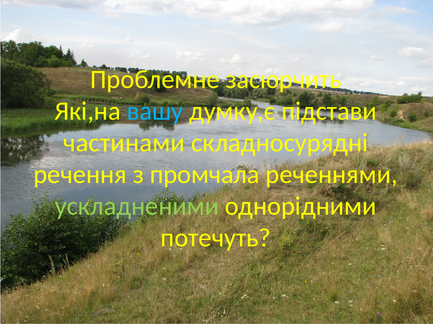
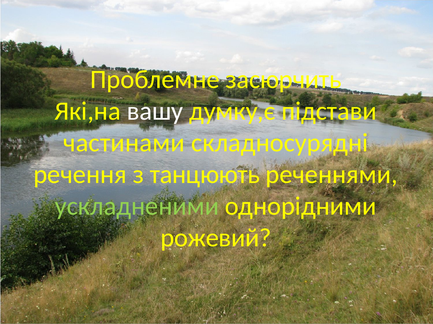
вашу colour: light blue -> white (155, 112)
промчала: промчала -> танцюють (205, 175)
потечуть: потечуть -> рожевий (216, 239)
